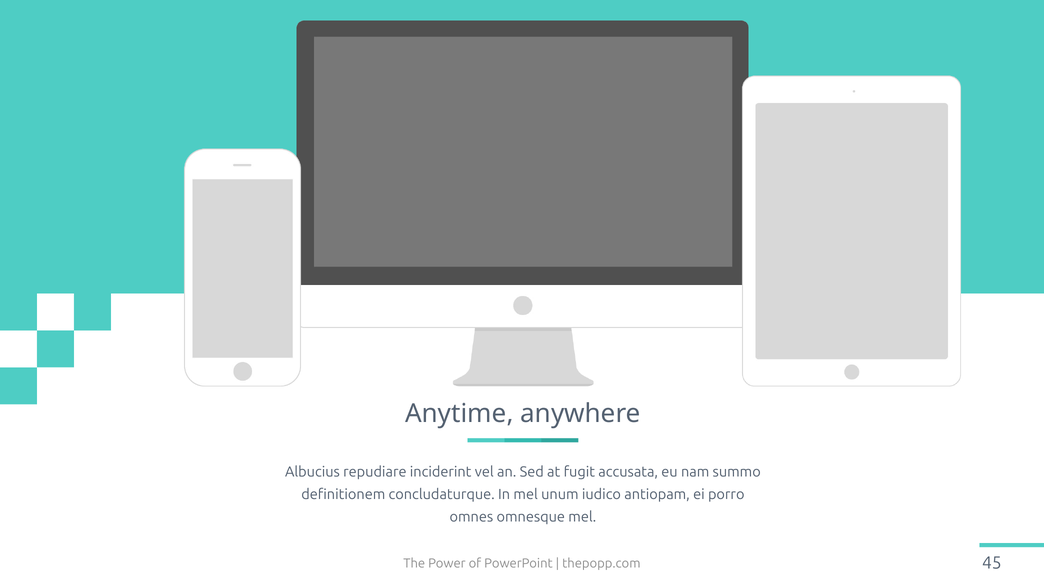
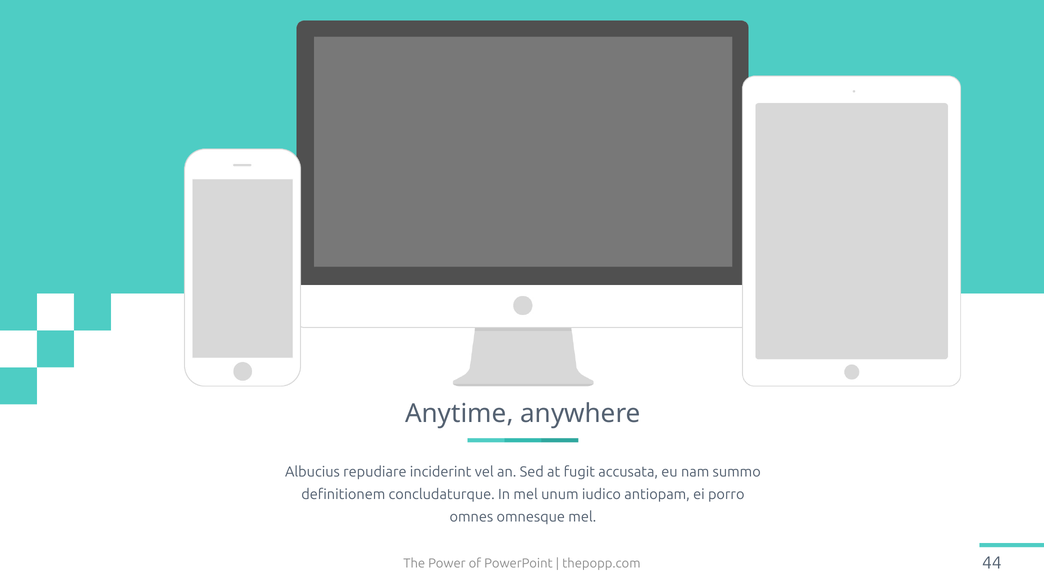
45: 45 -> 44 (992, 563)
